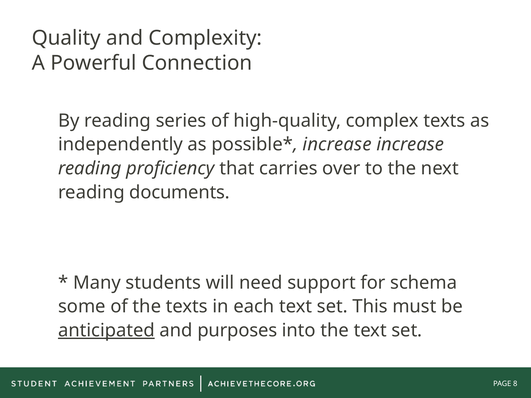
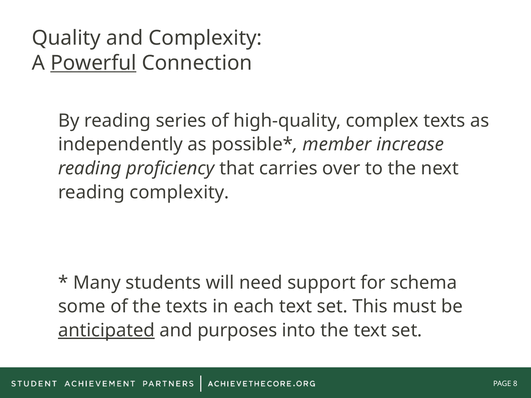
Powerful underline: none -> present (93, 63)
increase: increase -> member (337, 145)
reading documents: documents -> complexity (179, 192)
